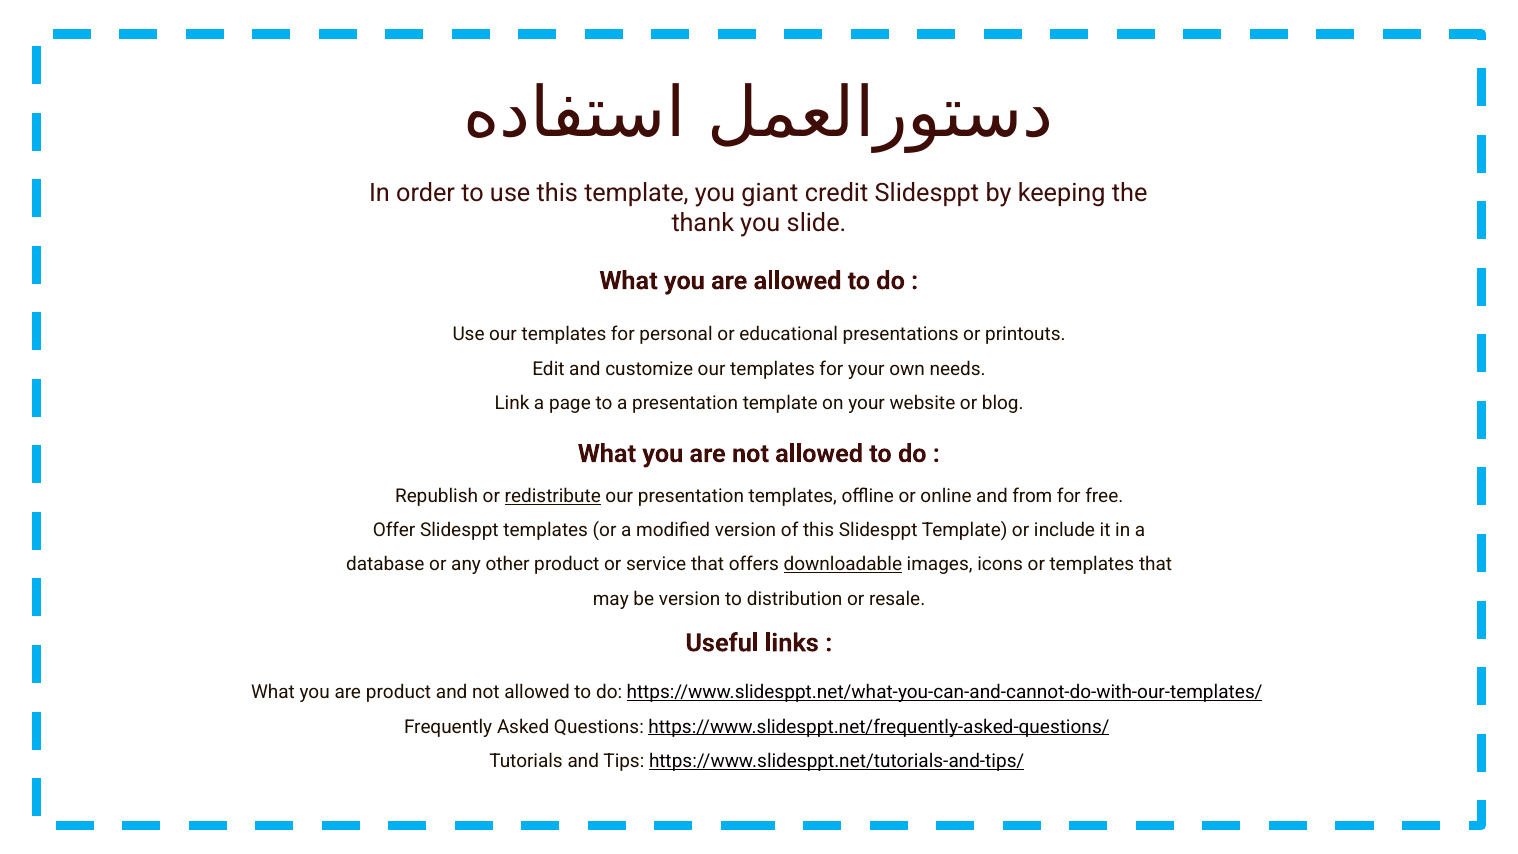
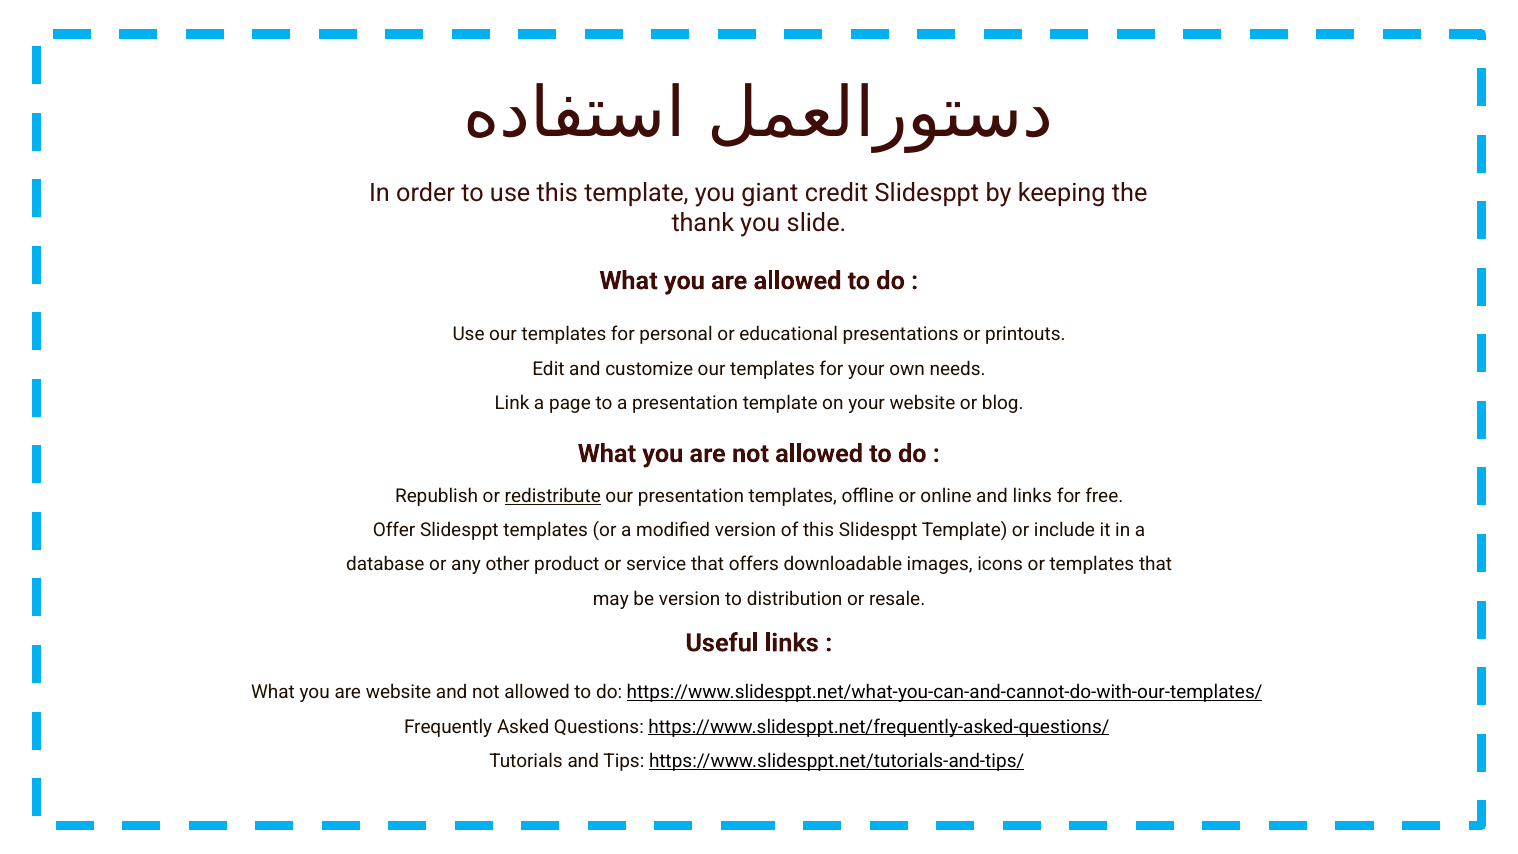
and from: from -> links (1032, 496)
downloadable underline: present -> none (843, 565)
are product: product -> website (399, 692)
